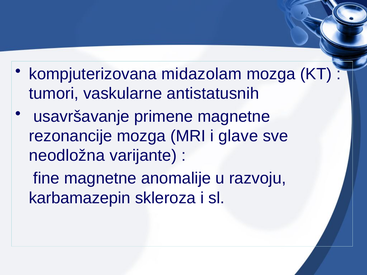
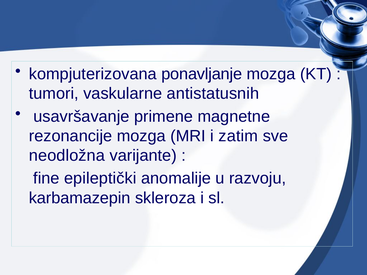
midazolam: midazolam -> ponavljanje (202, 74)
glave: glave -> zatim (238, 136)
fine magnetne: magnetne -> epileptički (100, 178)
